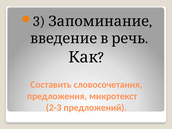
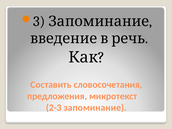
2-3 предложений: предложений -> запоминание (95, 108)
